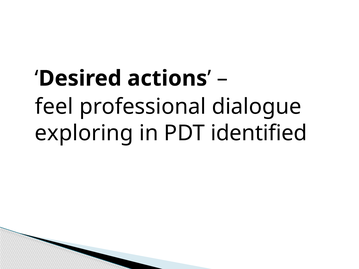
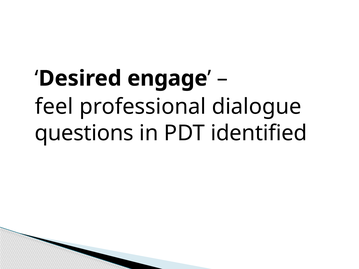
actions: actions -> engage (167, 78)
exploring: exploring -> questions (84, 133)
